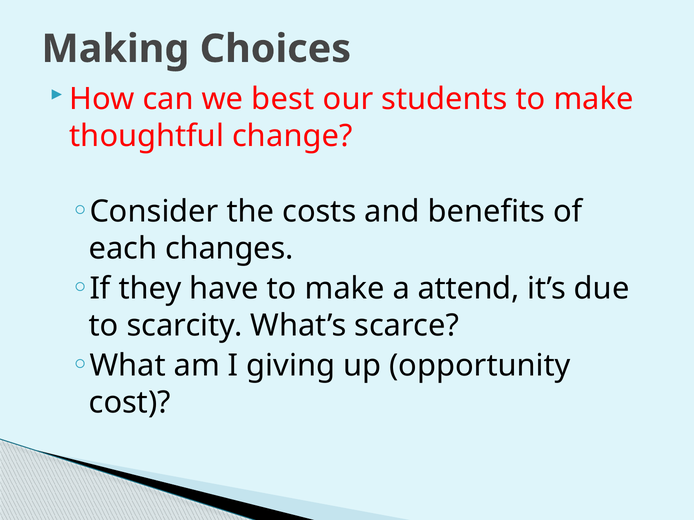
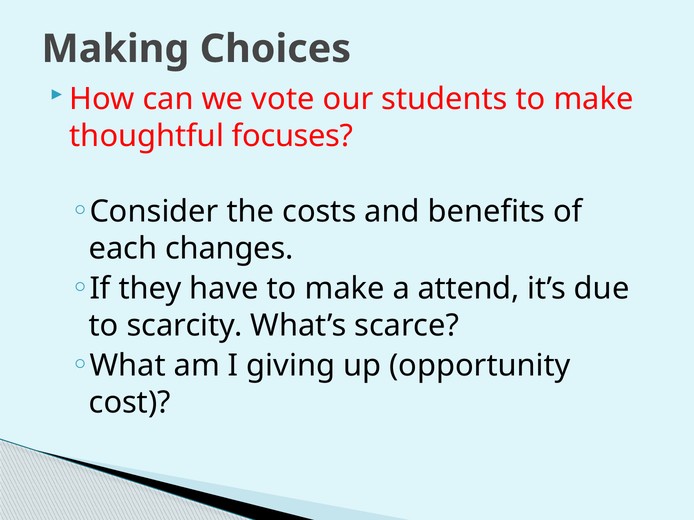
best: best -> vote (283, 99)
change: change -> focuses (293, 136)
